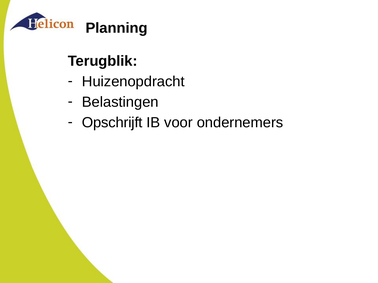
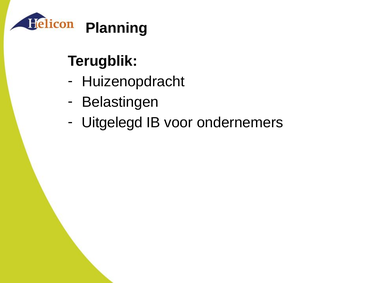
Opschrijft: Opschrijft -> Uitgelegd (112, 123)
